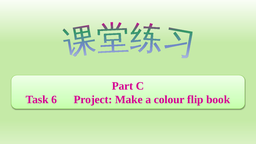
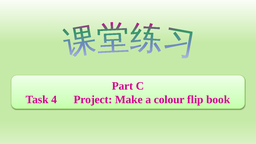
6: 6 -> 4 (54, 100)
